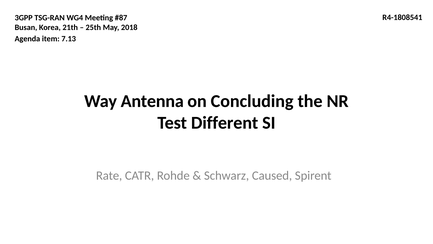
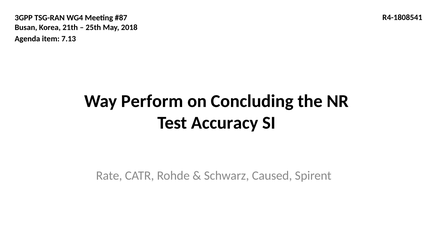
Antenna: Antenna -> Perform (152, 101)
Different: Different -> Accuracy (225, 123)
